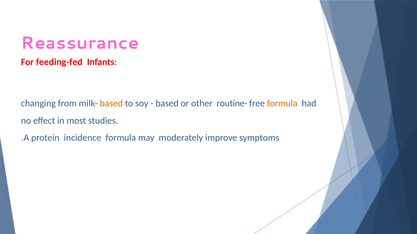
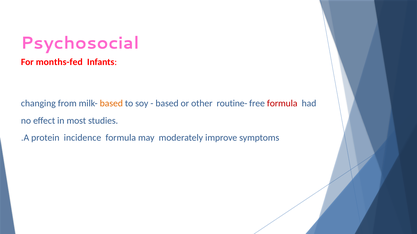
Reassurance: Reassurance -> Psychosocial (80, 43)
feeding-fed: feeding-fed -> months-fed (59, 62)
formula colour: orange -> red (282, 104)
